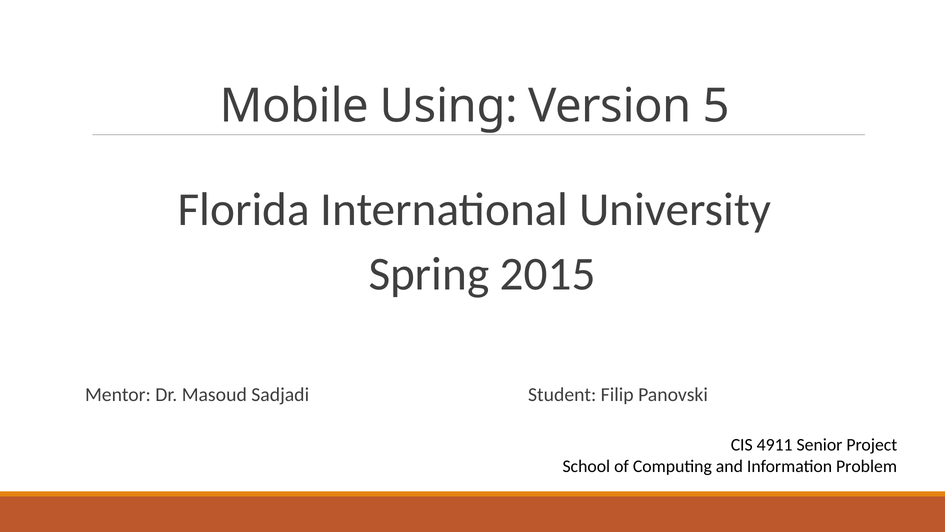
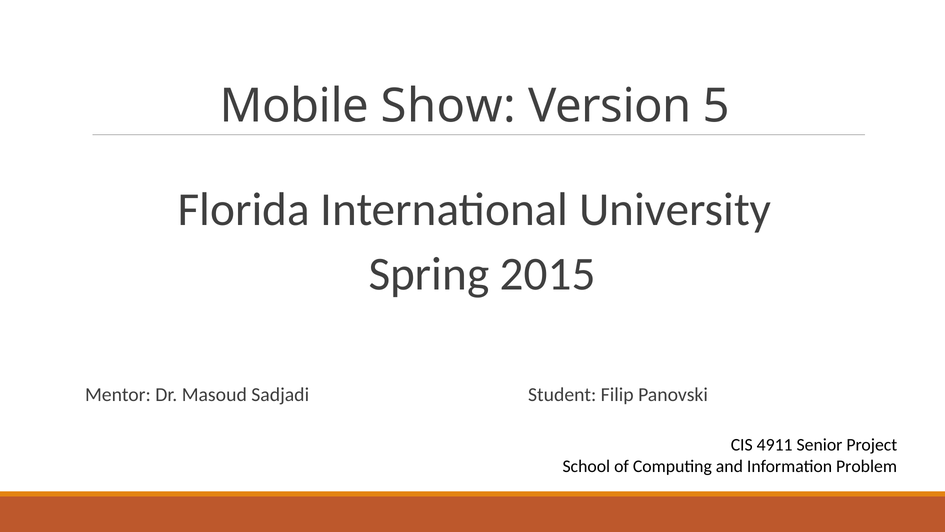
Using: Using -> Show (448, 106)
